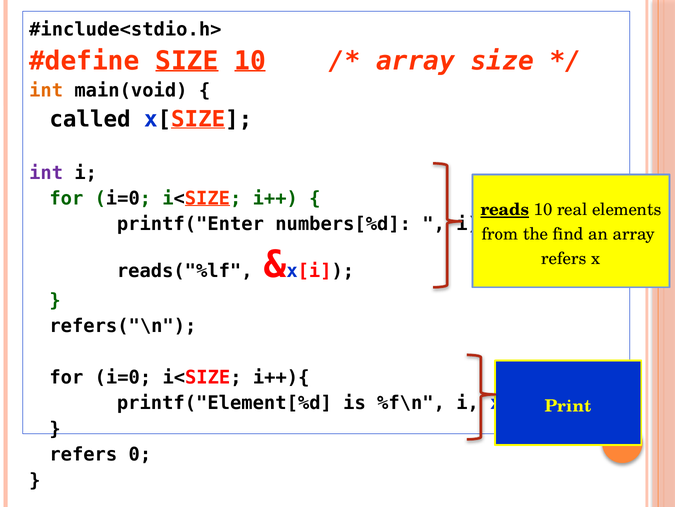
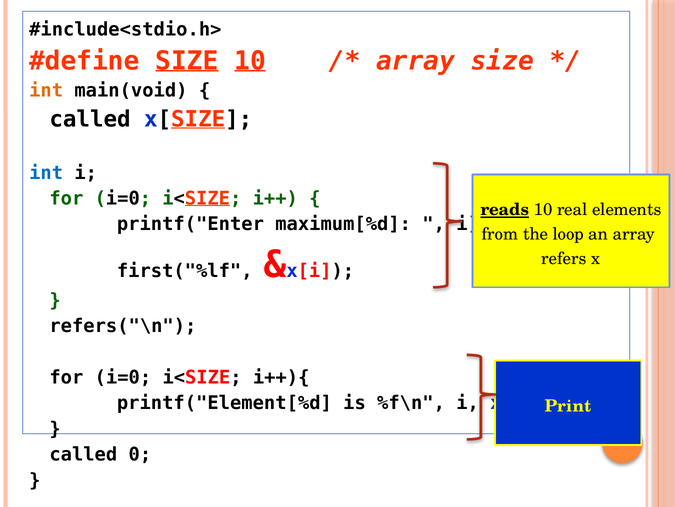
int colour: purple -> blue (46, 173)
numbers[%d: numbers[%d -> maximum[%d (343, 224)
find: find -> loop (568, 234)
reads("%lf: reads("%lf -> first("%lf (185, 271)
refers: refers -> called (83, 454)
